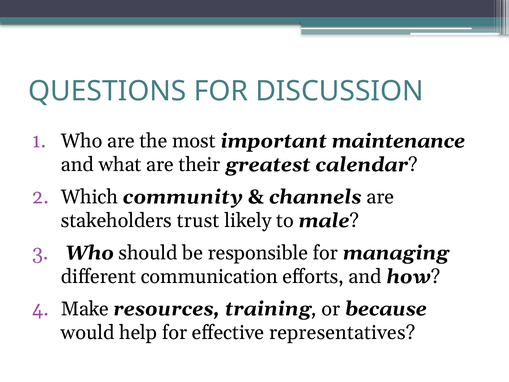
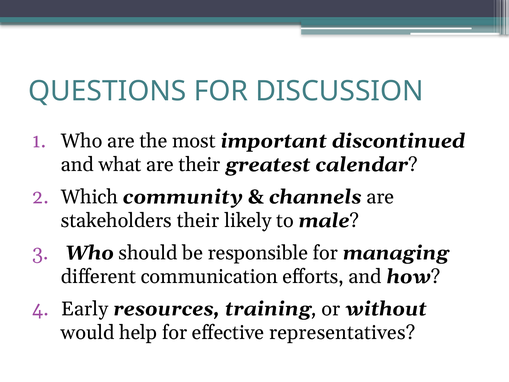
maintenance: maintenance -> discontinued (398, 141)
stakeholders trust: trust -> their (198, 221)
Make: Make -> Early (85, 309)
because: because -> without (386, 309)
